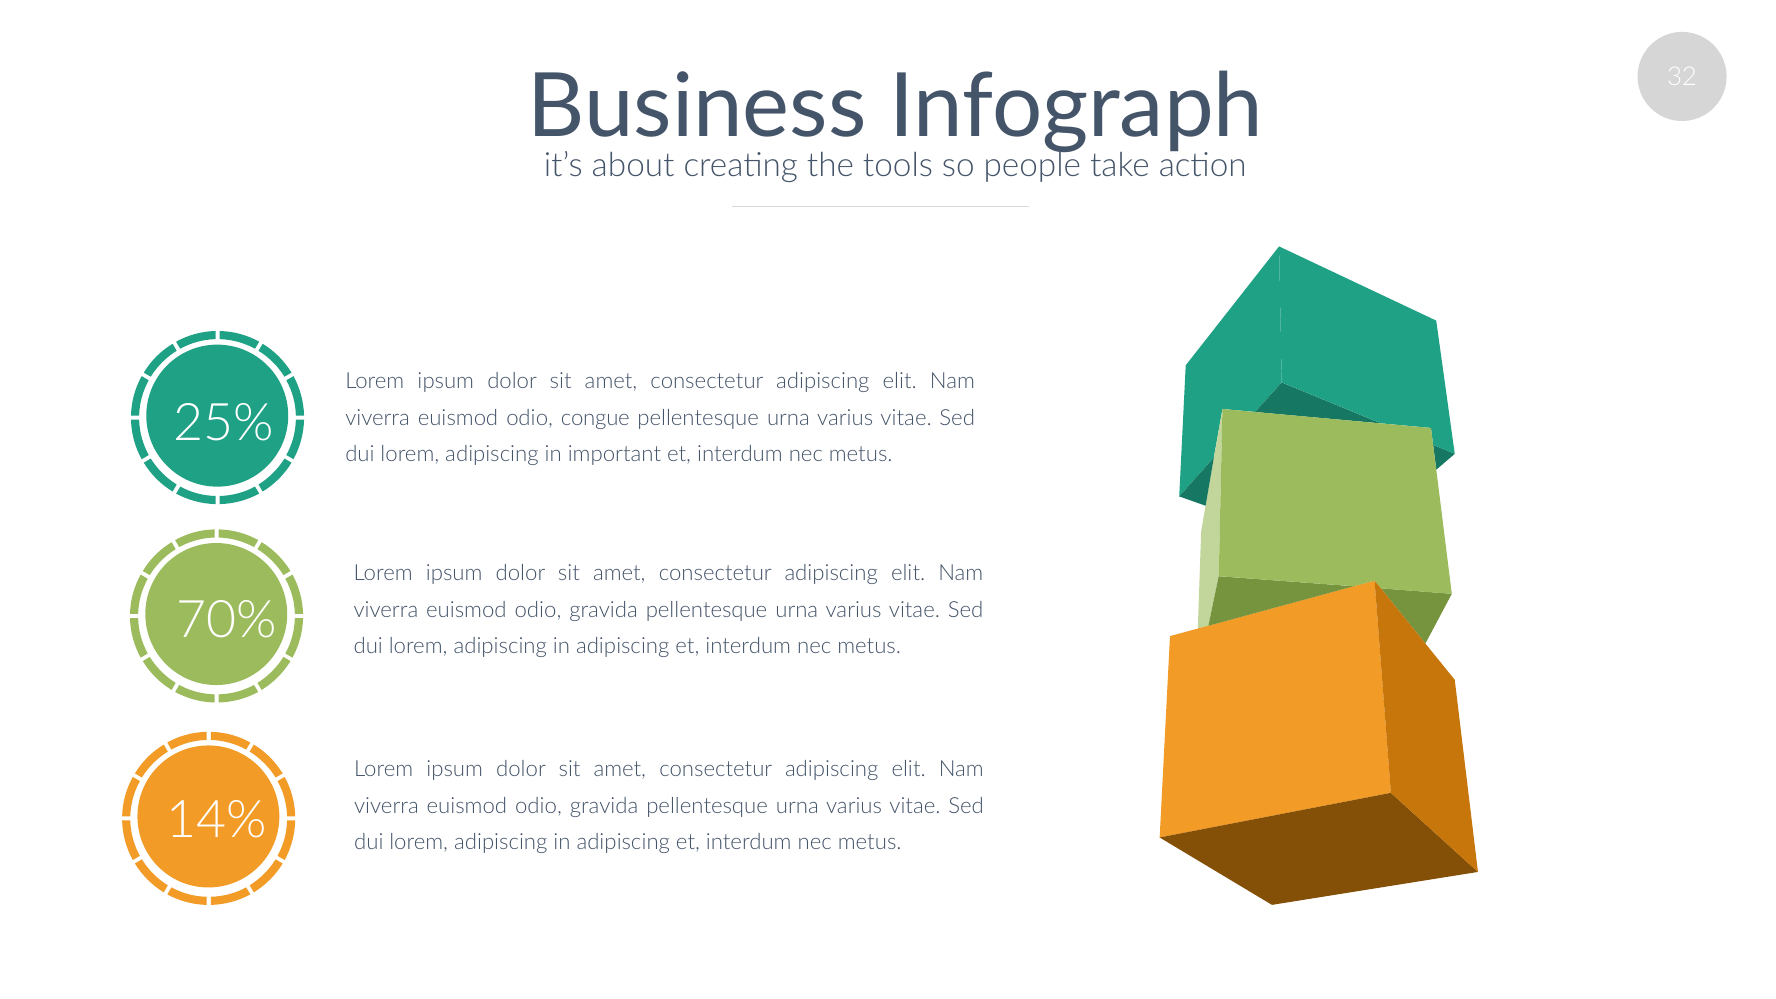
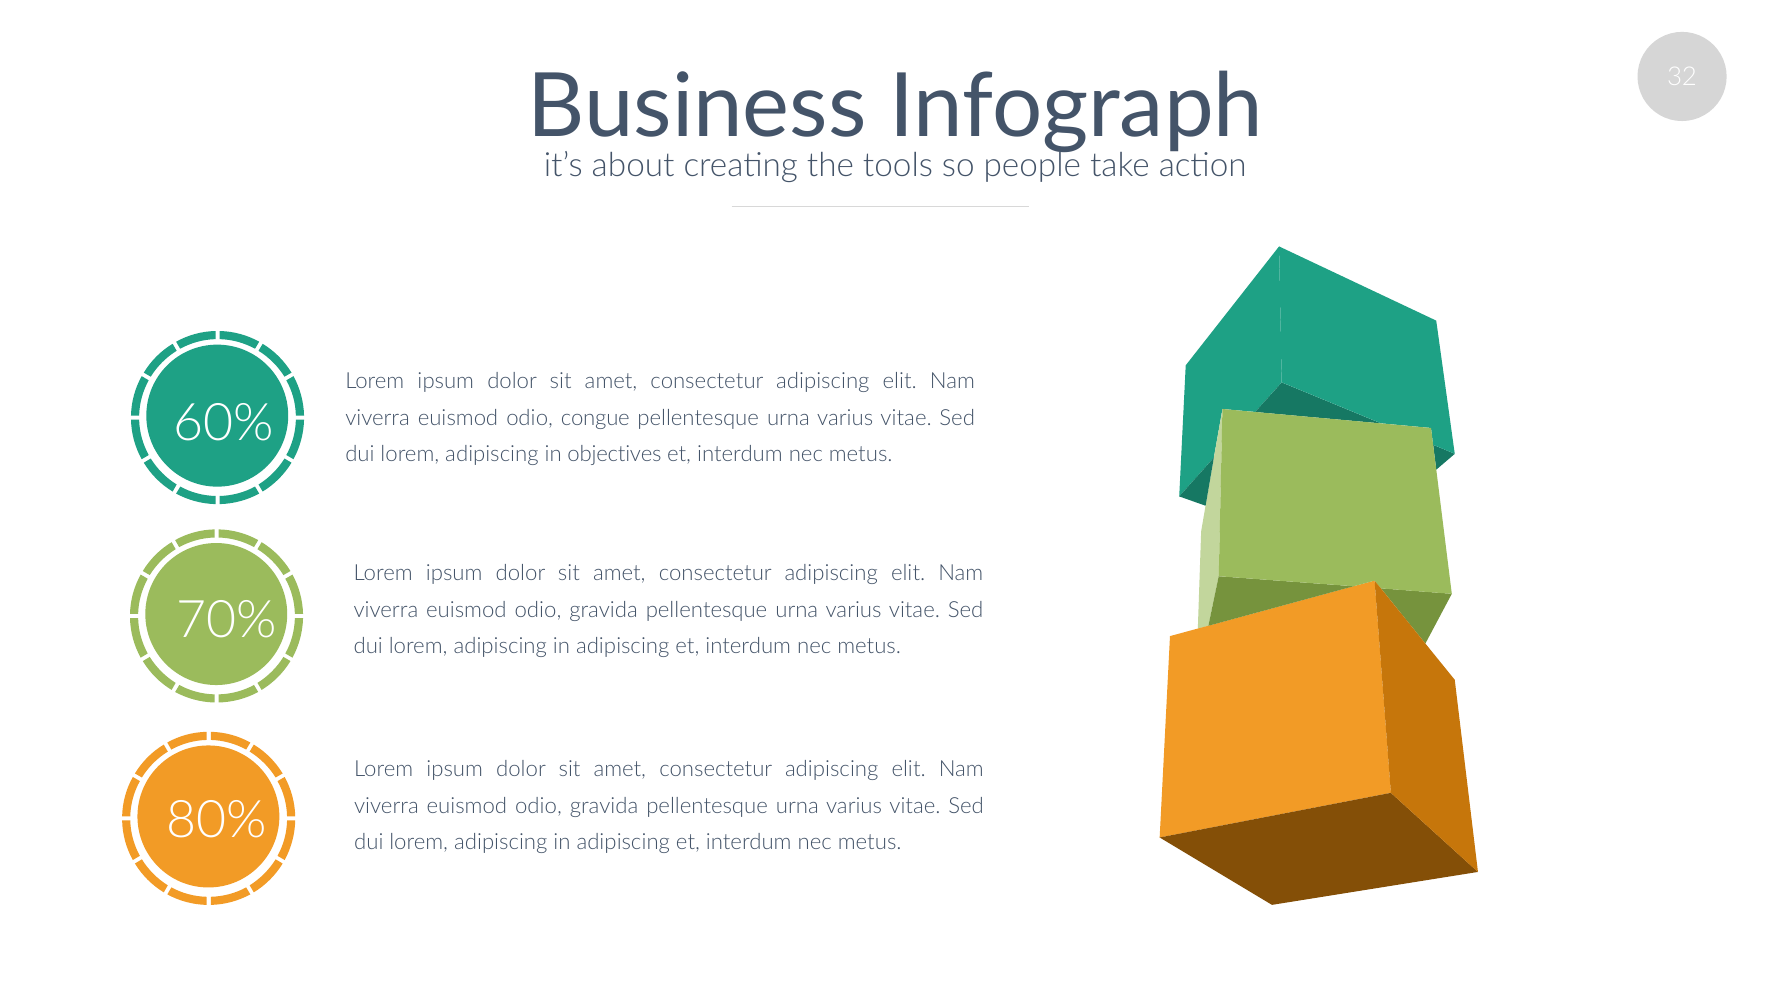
25%: 25% -> 60% (224, 424)
important: important -> objectives (615, 454)
14%: 14% -> 80% (217, 821)
